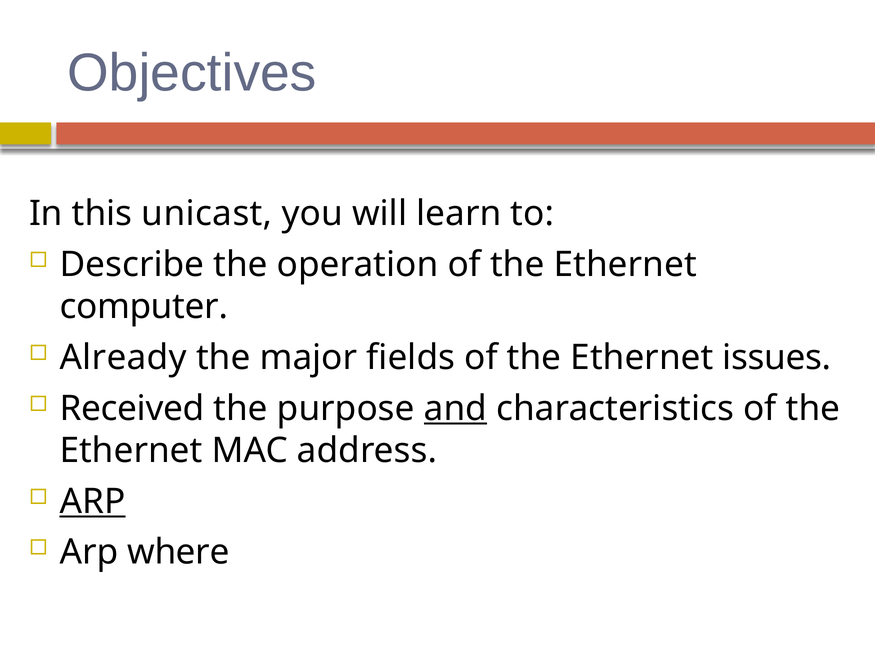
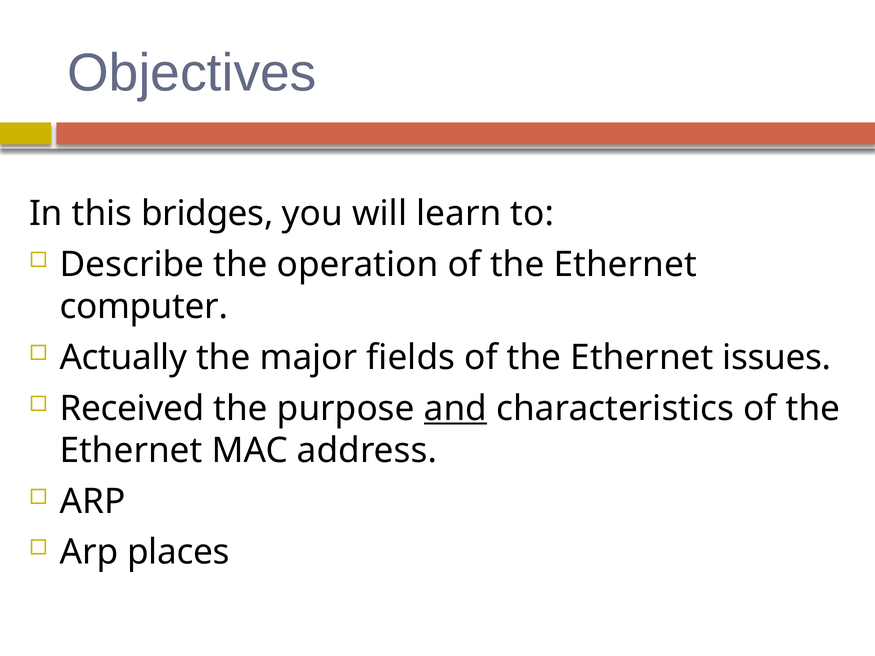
unicast: unicast -> bridges (207, 214)
Already: Already -> Actually (123, 358)
ARP underline: present -> none (93, 502)
where: where -> places (178, 553)
